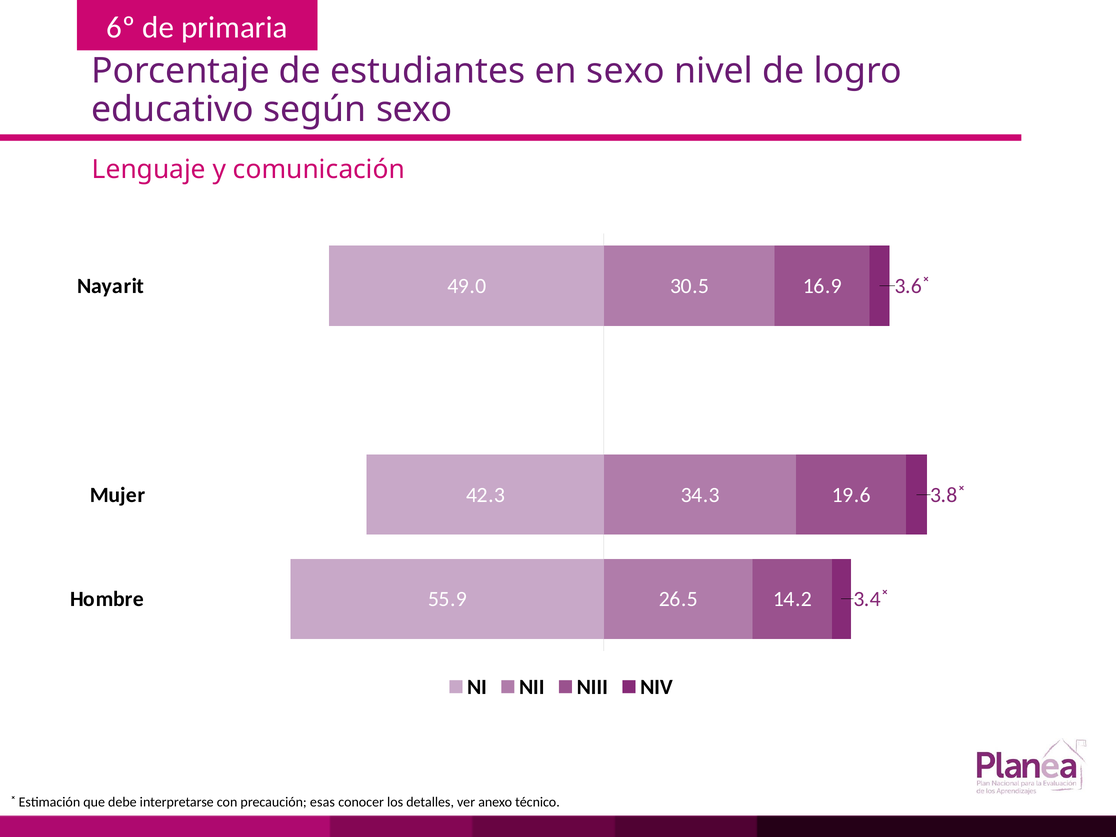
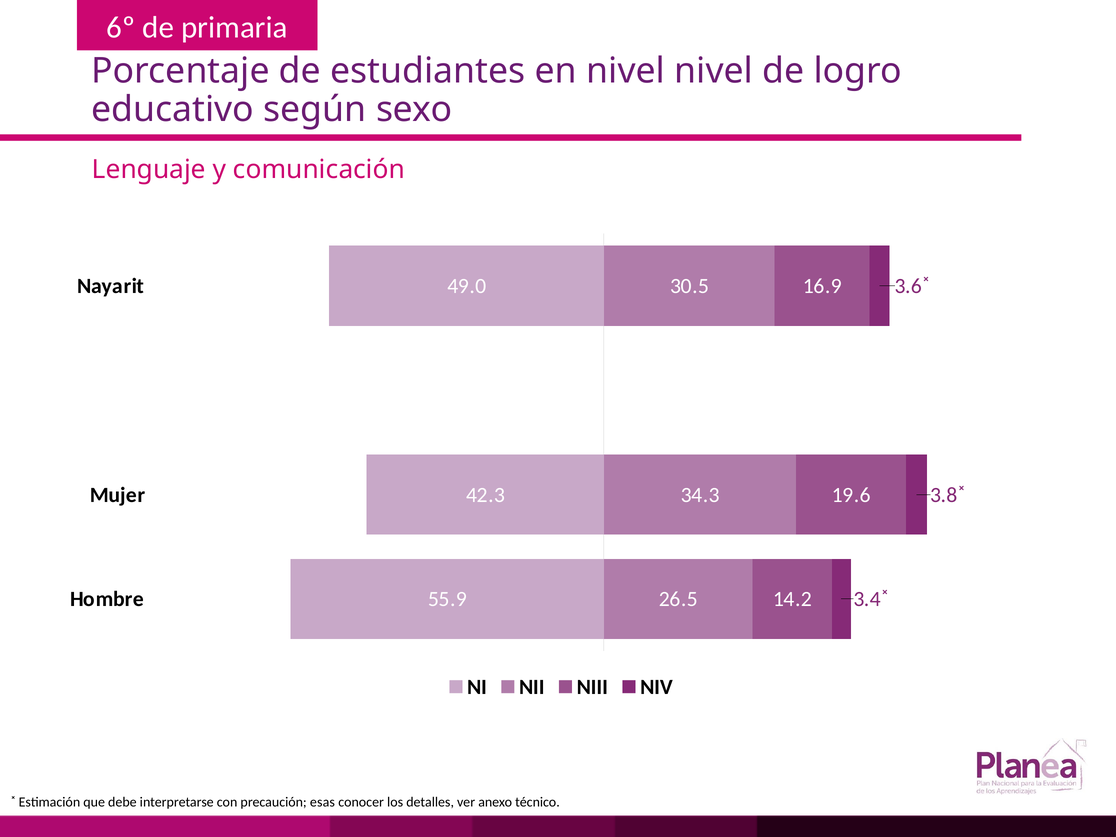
en sexo: sexo -> nivel (626, 71)
